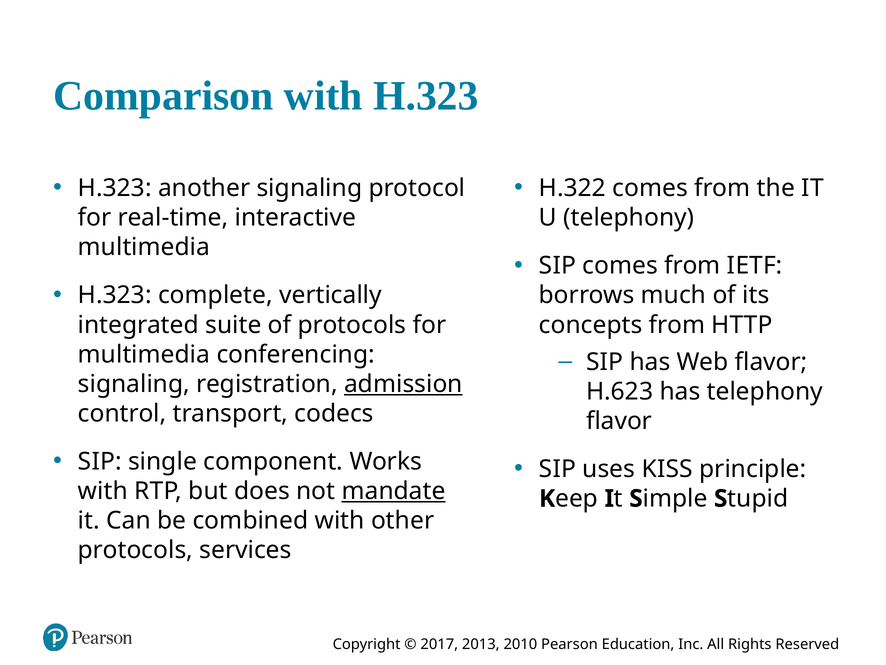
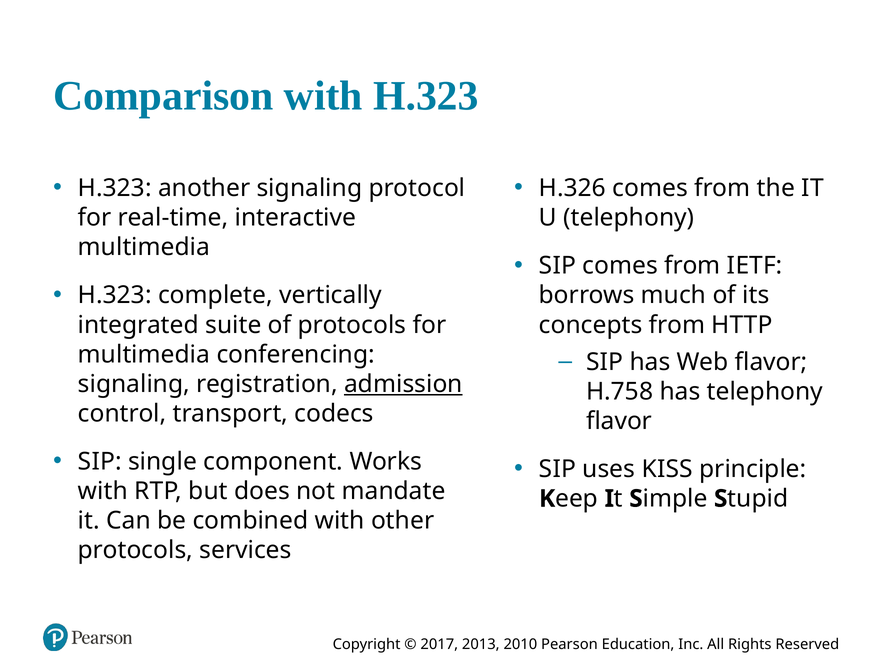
H.322: H.322 -> H.326 (572, 188)
H.623: H.623 -> H.758 (620, 391)
mandate underline: present -> none (394, 491)
